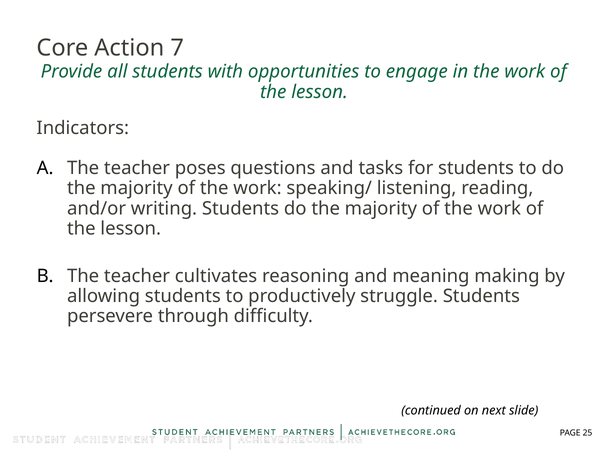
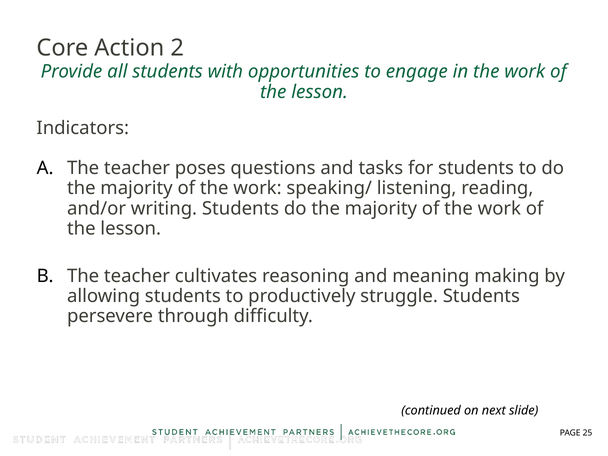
7: 7 -> 2 (177, 48)
